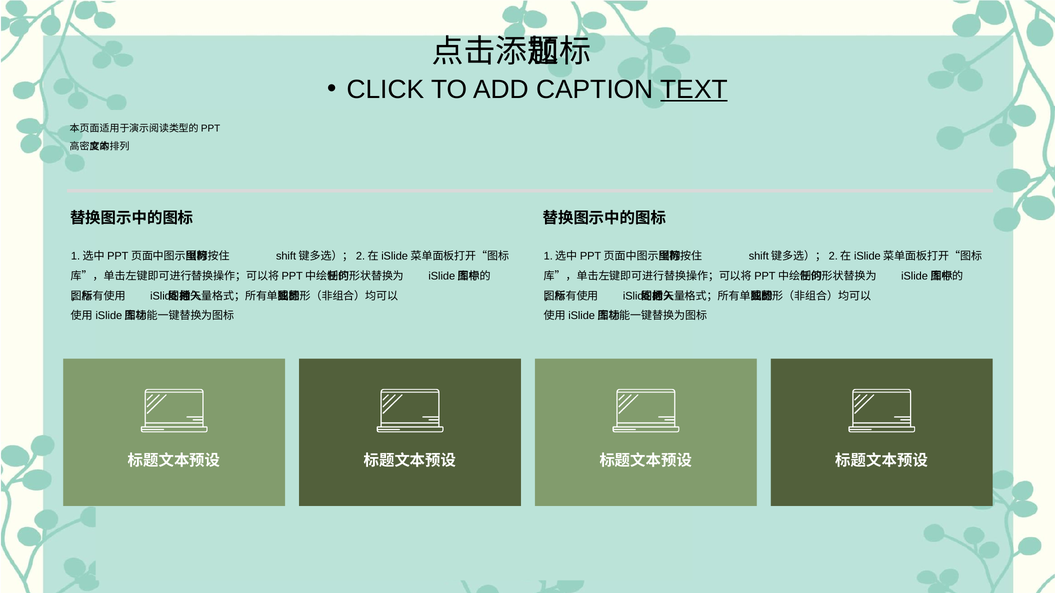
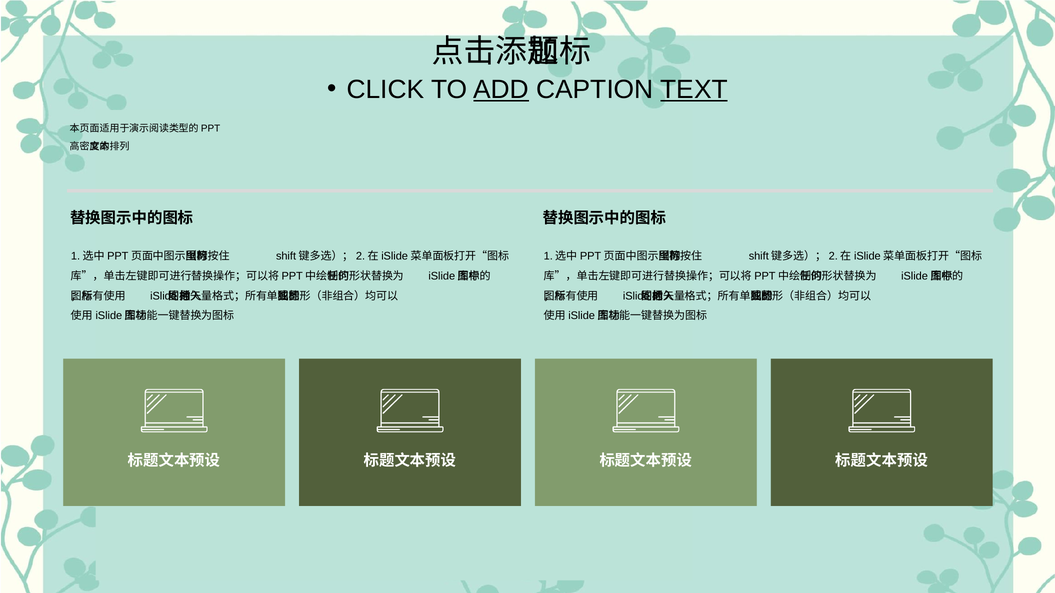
ADD underline: none -> present (501, 89)
